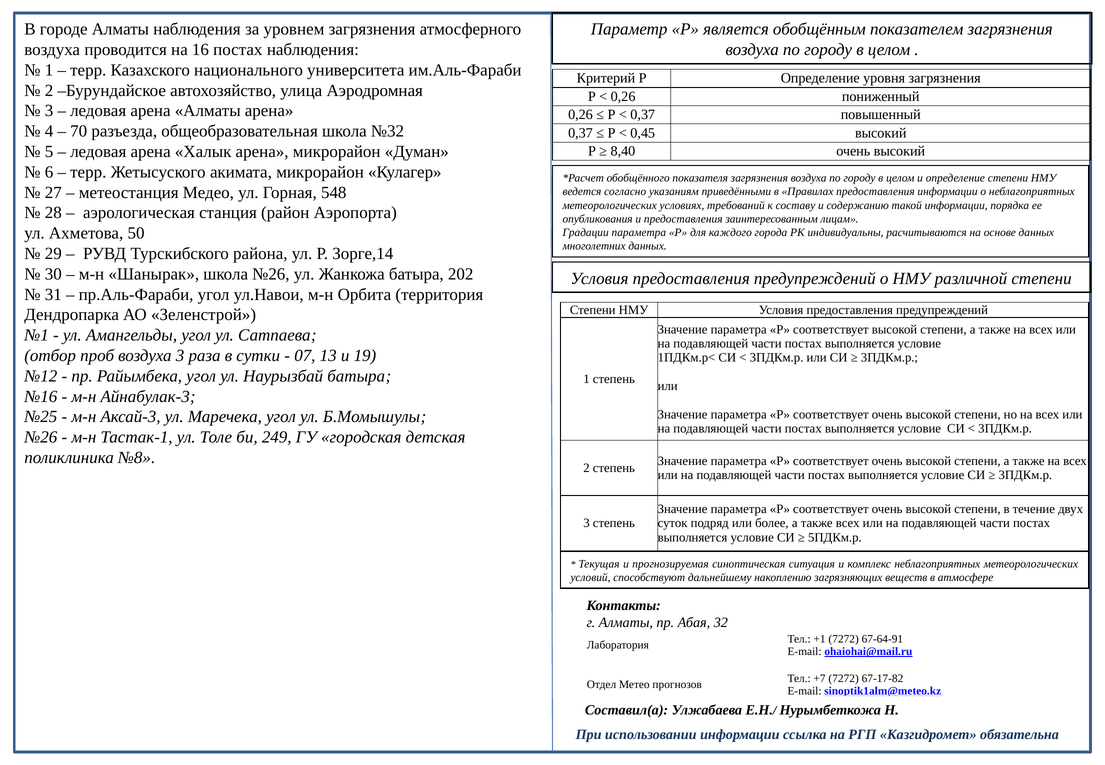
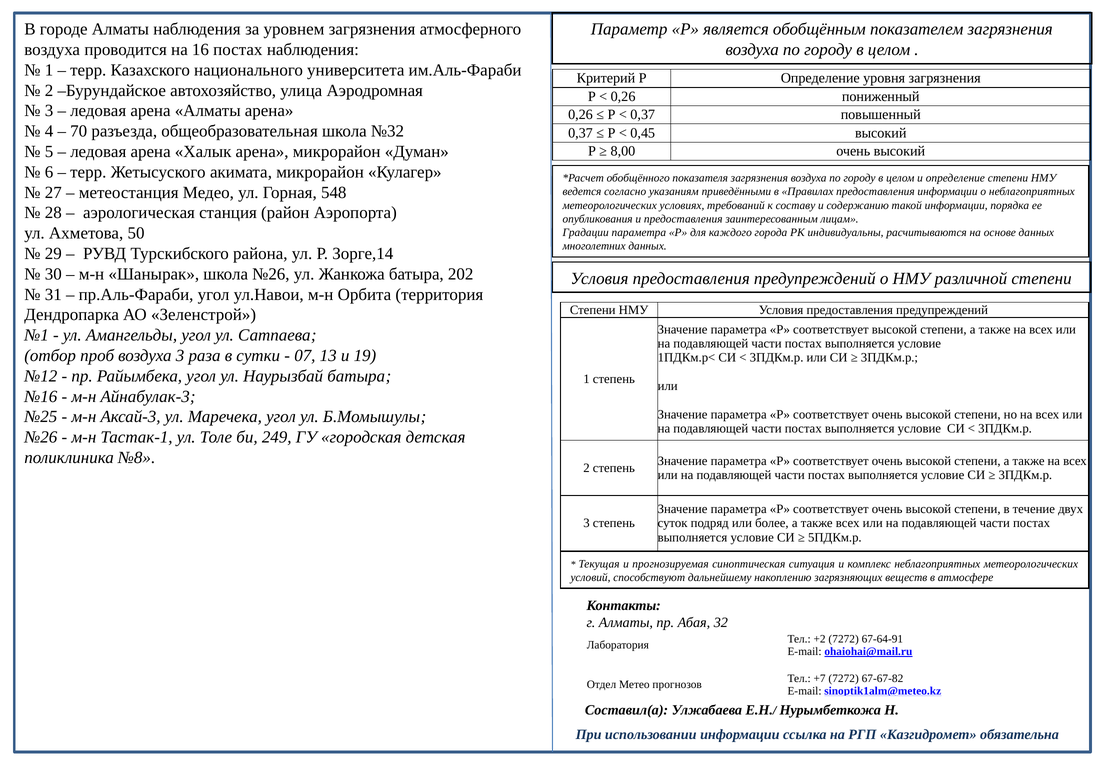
8,40: 8,40 -> 8,00 (623, 151)
+1: +1 -> +2 (820, 639)
67-17-82: 67-17-82 -> 67-67-82 (882, 678)
